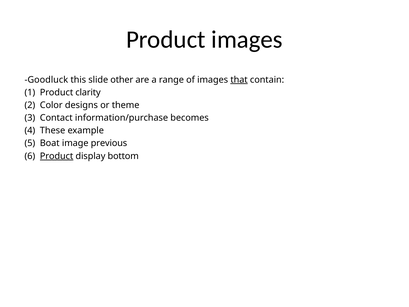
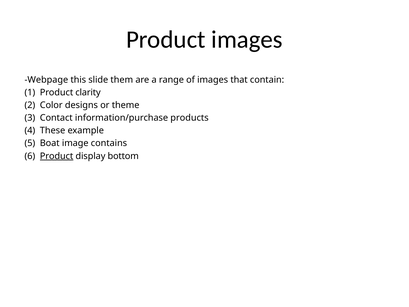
Goodluck: Goodluck -> Webpage (46, 80)
other: other -> them (122, 80)
that underline: present -> none (239, 80)
becomes: becomes -> products (190, 118)
previous: previous -> contains (109, 143)
